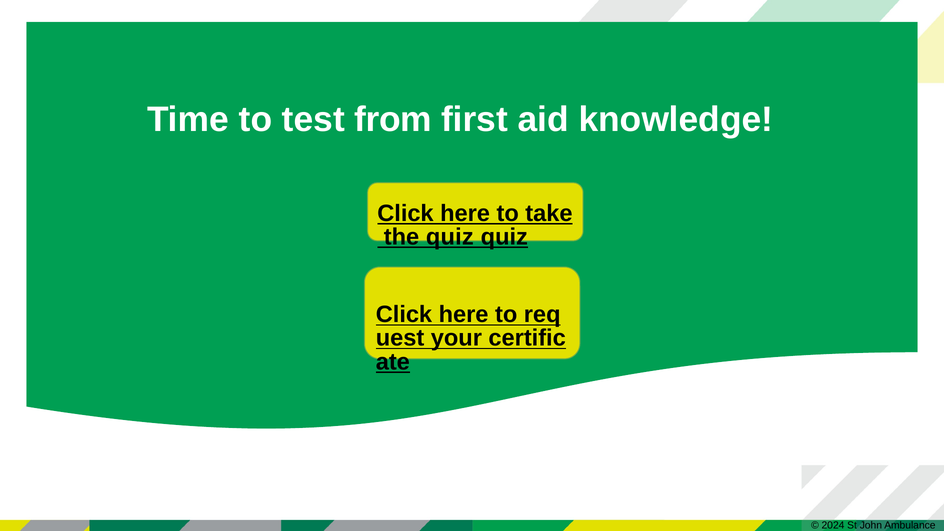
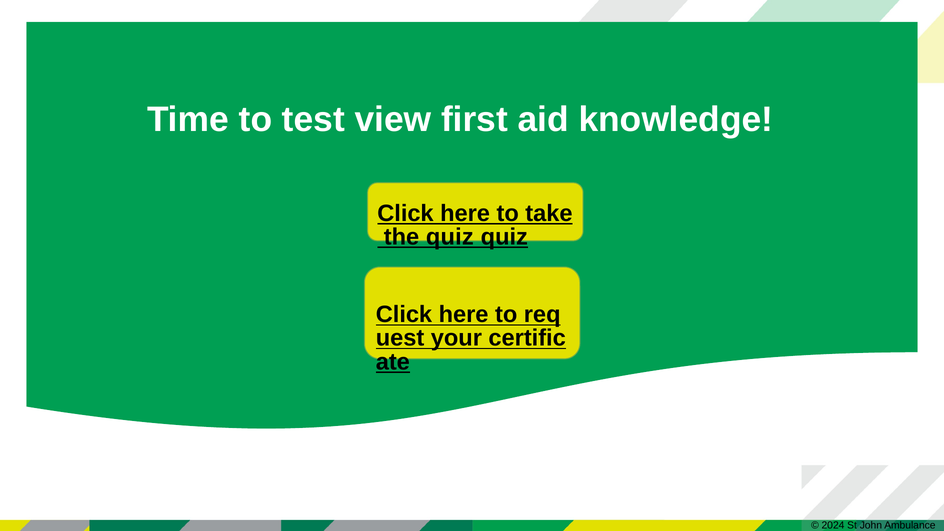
from: from -> view (393, 120)
